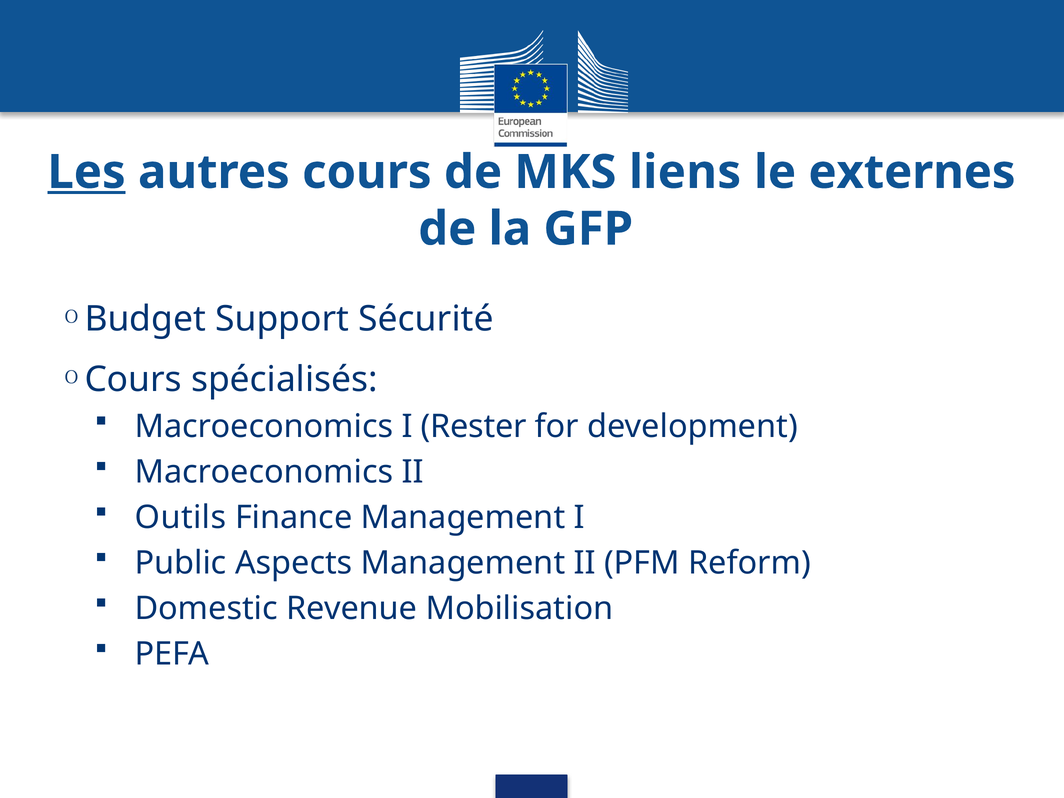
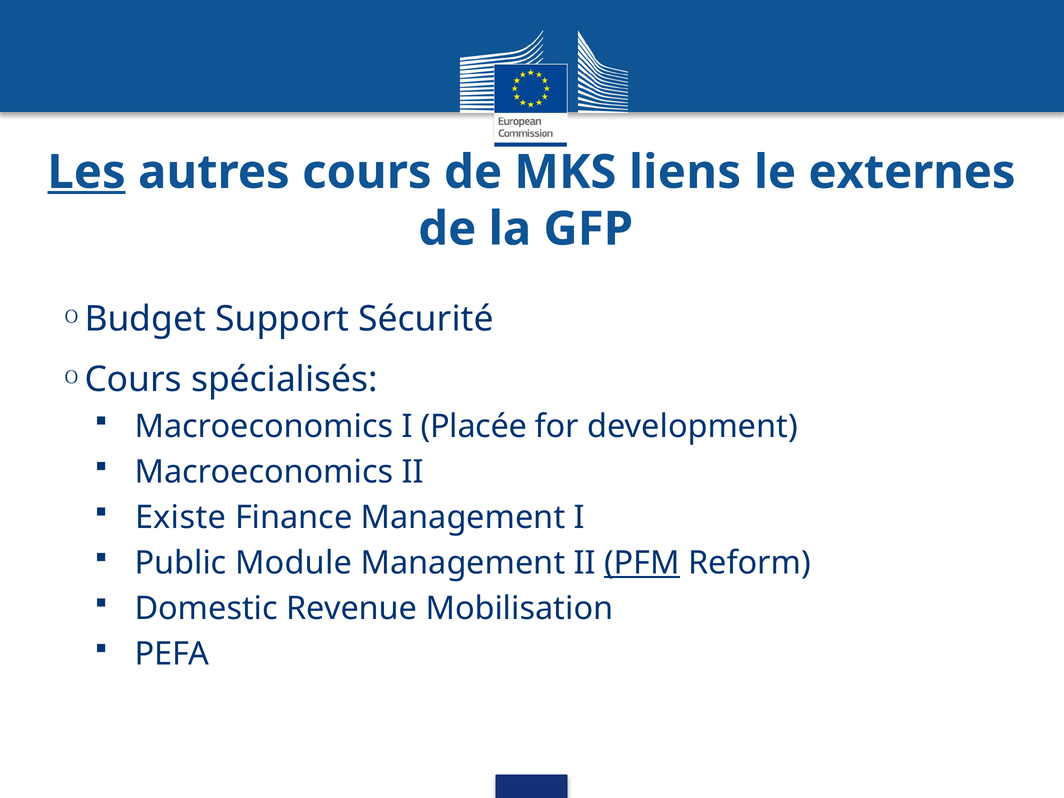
Rester: Rester -> Placée (474, 426)
Outils: Outils -> Existe (180, 517)
Aspects: Aspects -> Module (294, 563)
PFM underline: none -> present (642, 563)
